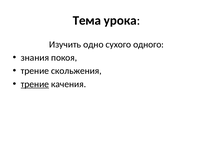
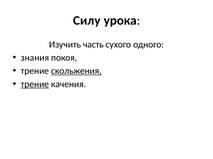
Тема: Тема -> Силу (87, 21)
одно: одно -> часть (93, 45)
скольжения underline: none -> present (76, 71)
